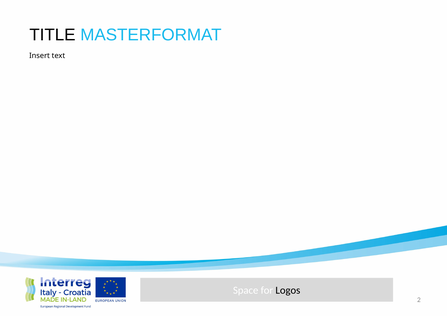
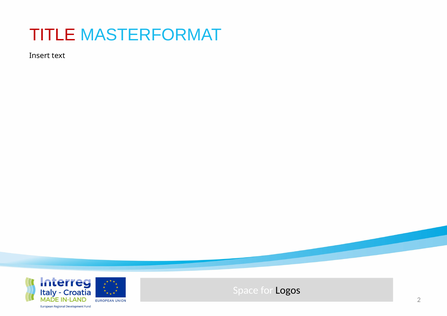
TITLE colour: black -> red (52, 35)
